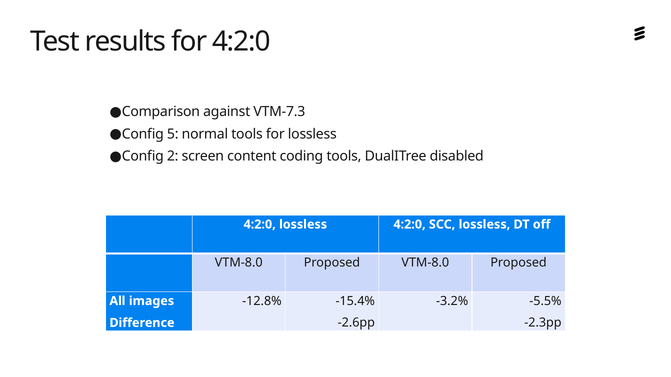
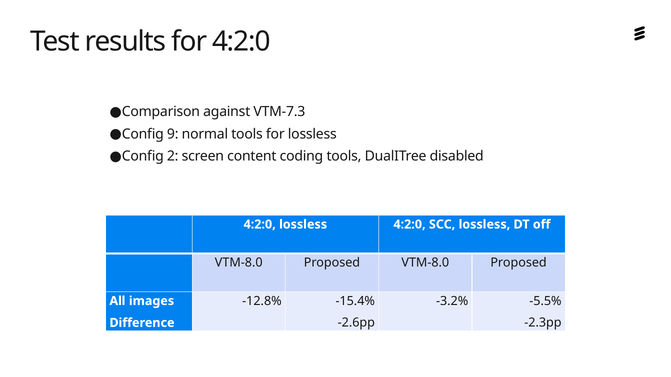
5: 5 -> 9 (173, 134)
